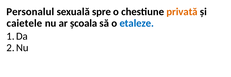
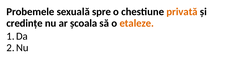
Personalul: Personalul -> Probemele (30, 12)
caietele: caietele -> credințe (24, 23)
etaleze colour: blue -> orange (137, 23)
